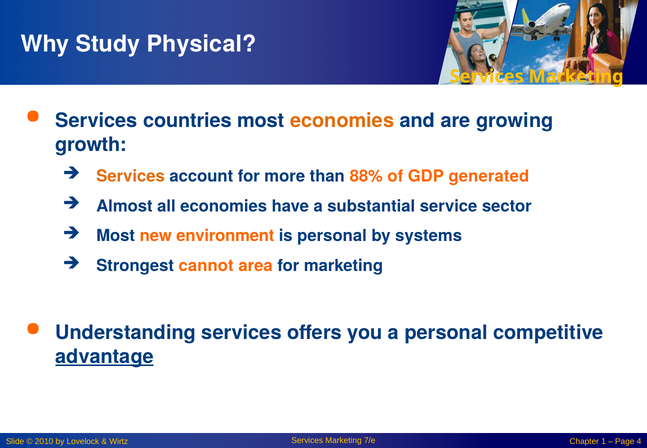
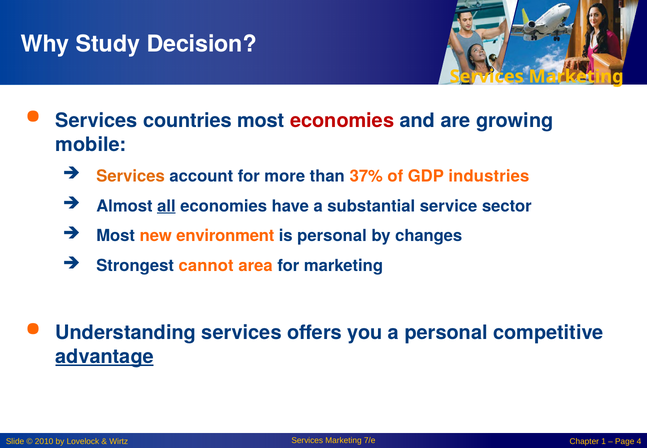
Physical: Physical -> Decision (202, 44)
economies colour: orange -> red (342, 121)
growth: growth -> mobile (91, 145)
88%: 88% -> 37% (366, 176)
generated: generated -> industries (489, 176)
all underline: none -> present (166, 206)
systems: systems -> changes (429, 236)
